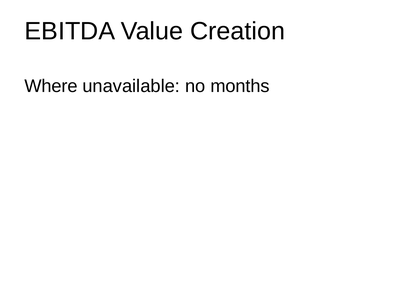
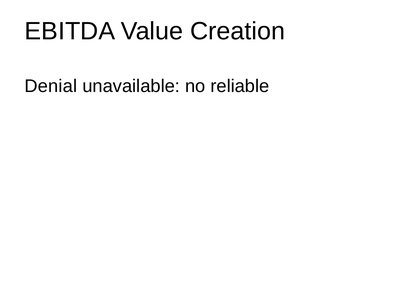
Where: Where -> Denial (51, 86)
months: months -> reliable (240, 86)
